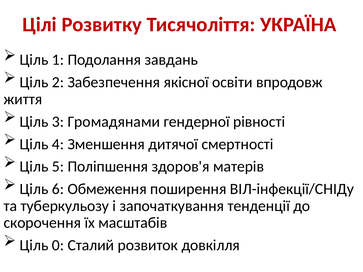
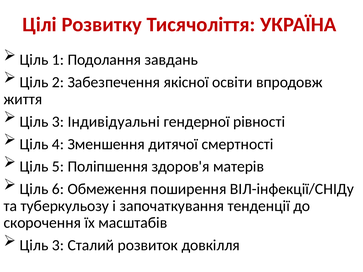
Громадянами: Громадянами -> Індивідуальні (114, 122)
0: 0 -> 3 (58, 246)
